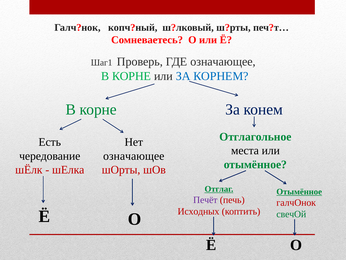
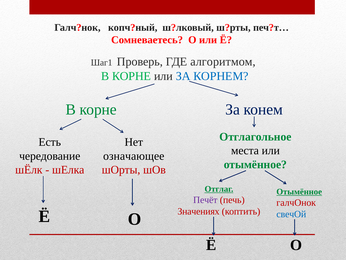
ГДЕ означающее: означающее -> алгоритмом (223, 61)
Исходных: Исходных -> Значениях (199, 211)
свечОй colour: green -> blue (291, 214)
